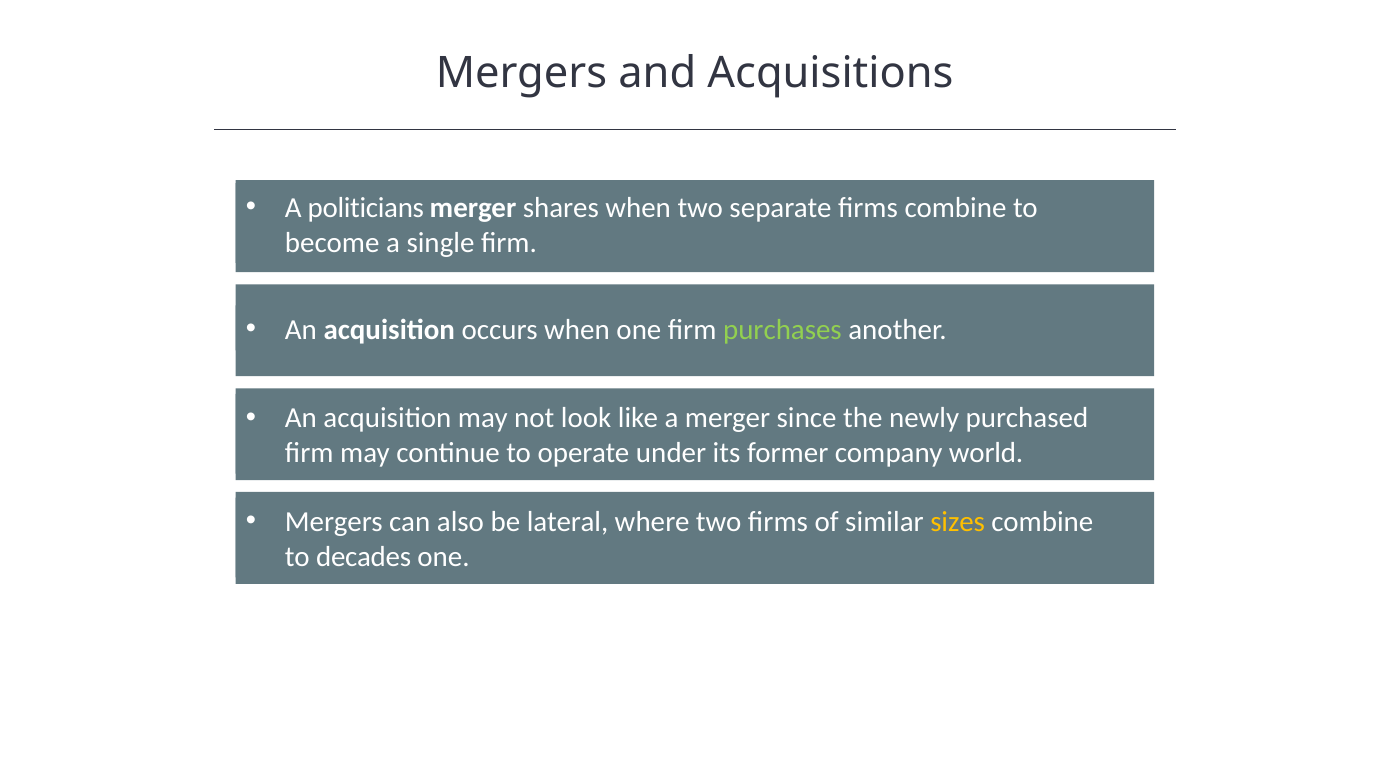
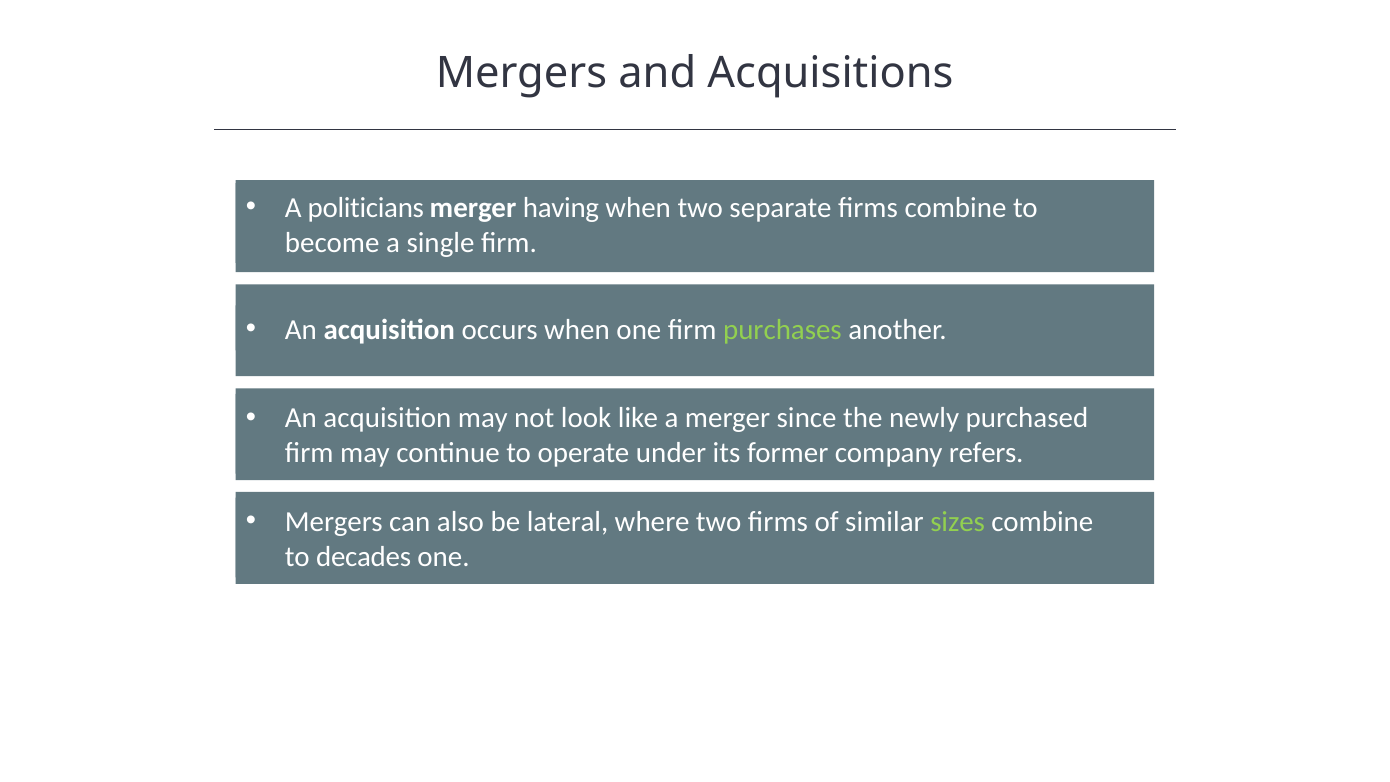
shares: shares -> having (561, 208)
world: world -> refers (986, 453)
sizes colour: yellow -> light green (958, 522)
